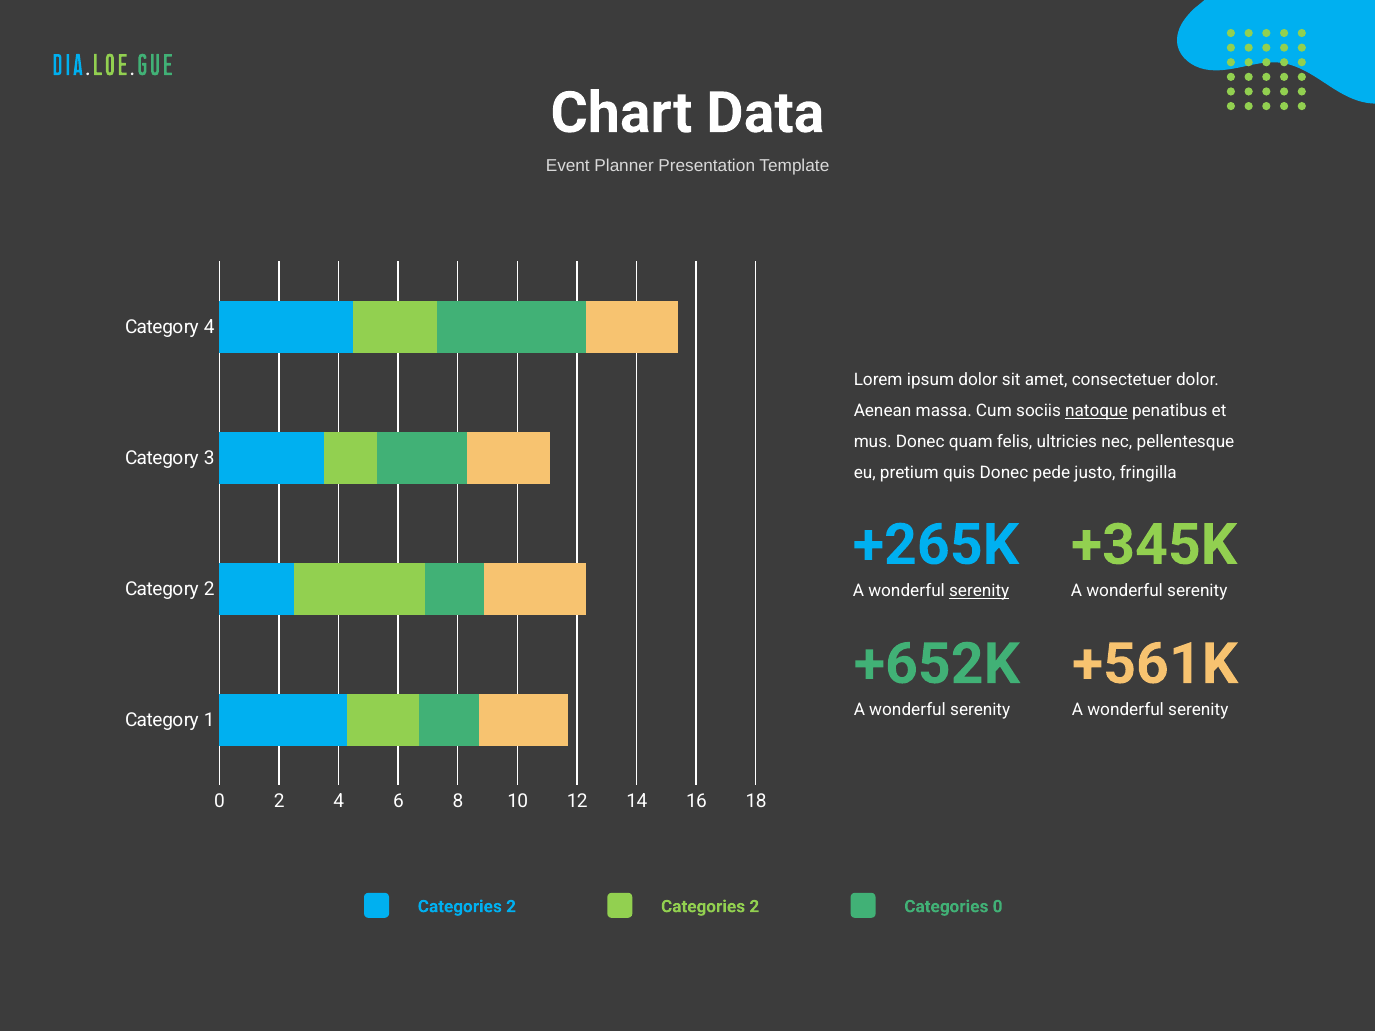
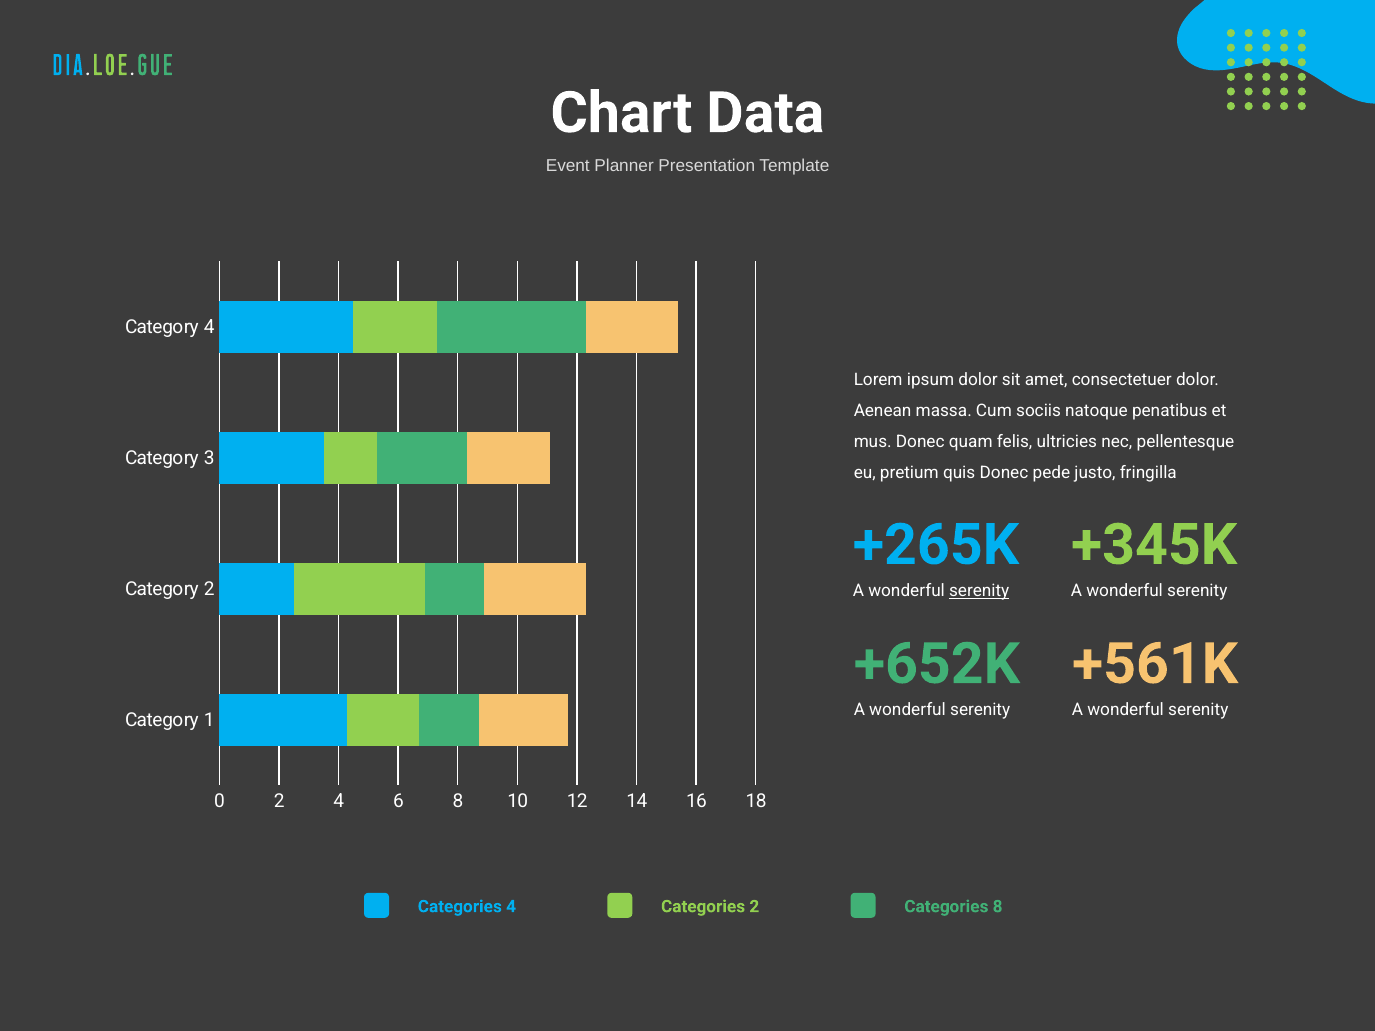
natoque underline: present -> none (1096, 411)
2: 2 -> 4 (511, 907)
Categories 0: 0 -> 8 (998, 907)
